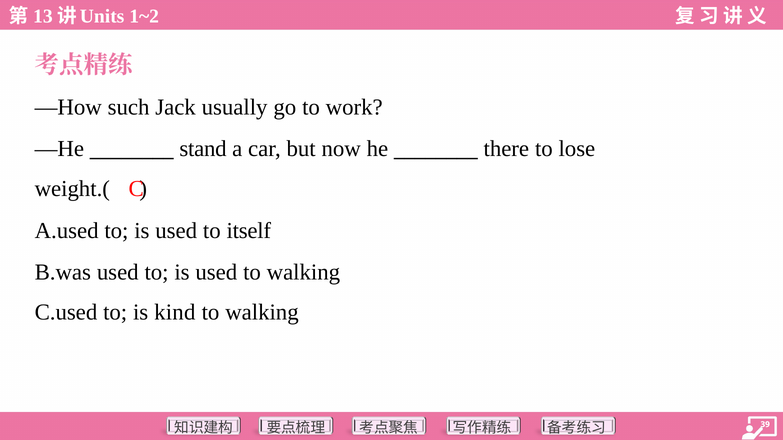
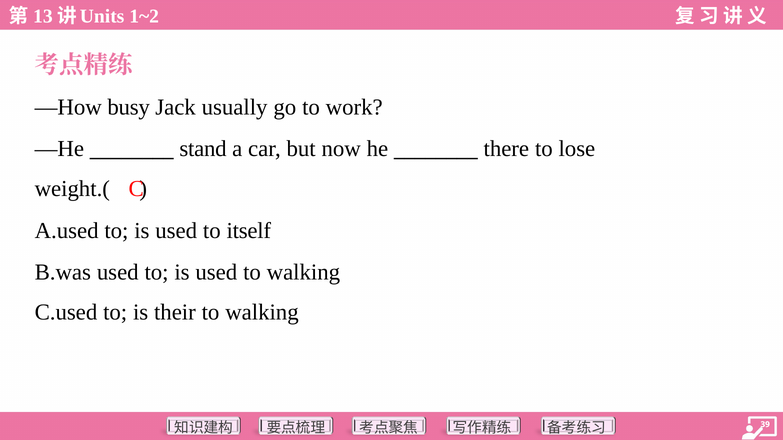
such: such -> busy (129, 107)
kind: kind -> their (175, 312)
